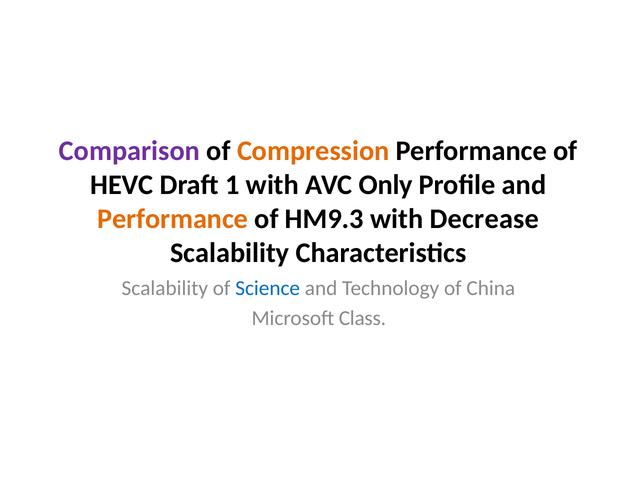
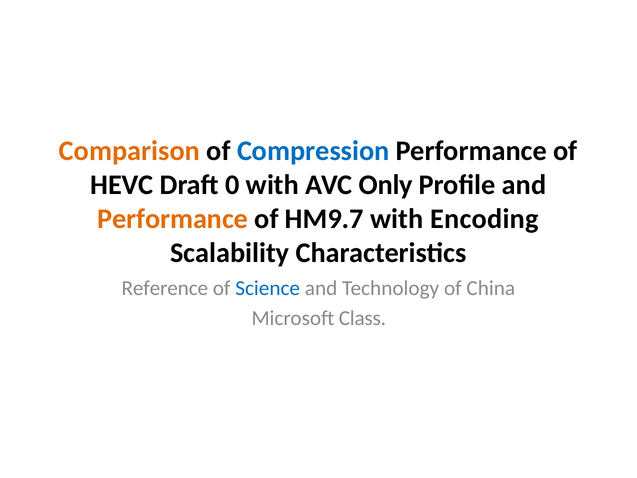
Comparison colour: purple -> orange (129, 151)
Compression colour: orange -> blue (313, 151)
1: 1 -> 0 (232, 185)
HM9.3: HM9.3 -> HM9.7 (324, 219)
Decrease: Decrease -> Encoding (484, 219)
Scalability: Scalability -> Reference (165, 288)
